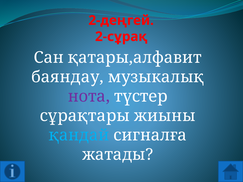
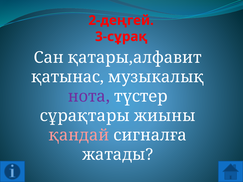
2-сұрақ: 2-сұрақ -> 3-сұрақ (121, 37)
баяндау: баяндау -> қатынас (68, 77)
қандай colour: light blue -> pink (79, 135)
